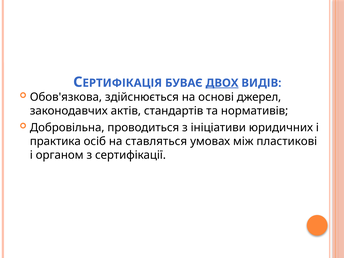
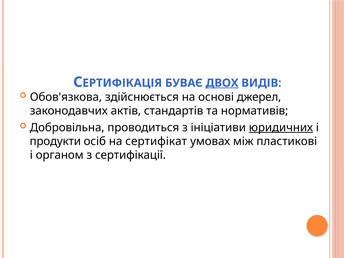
юридичних underline: none -> present (281, 128)
практика: практика -> продукти (55, 141)
ставляться: ставляться -> сертифікат (156, 141)
